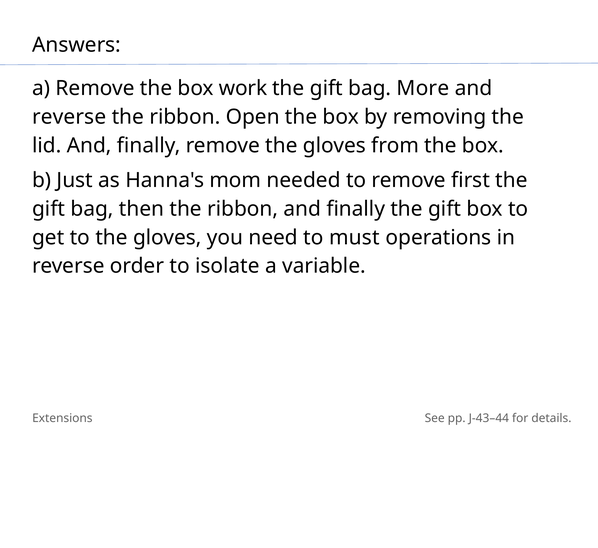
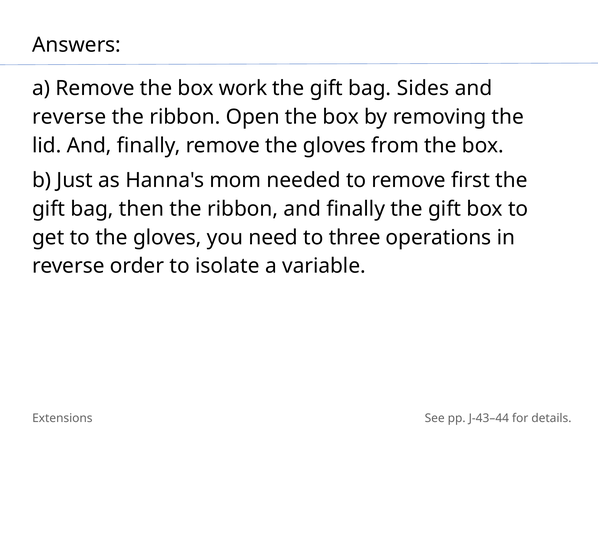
More: More -> Sides (423, 88)
must: must -> three (355, 237)
